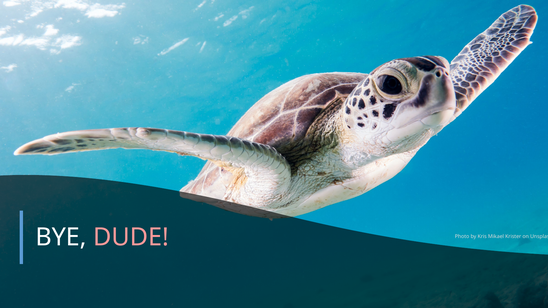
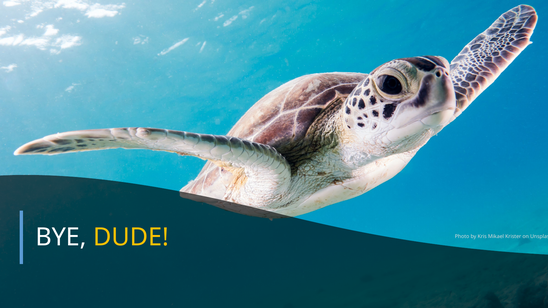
DUDE colour: pink -> yellow (131, 237)
